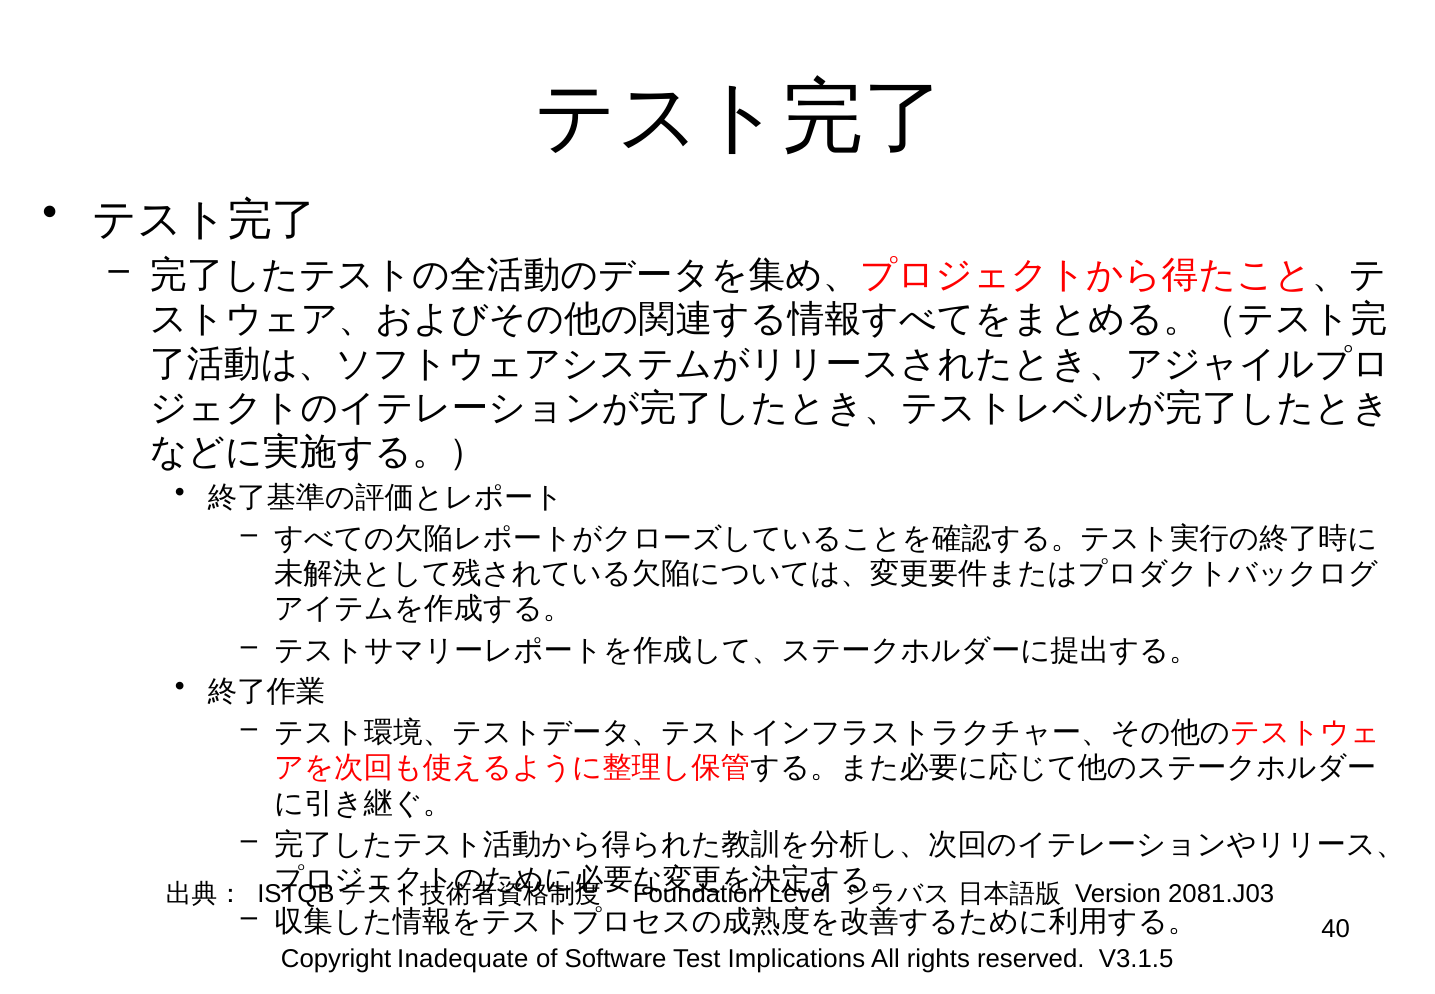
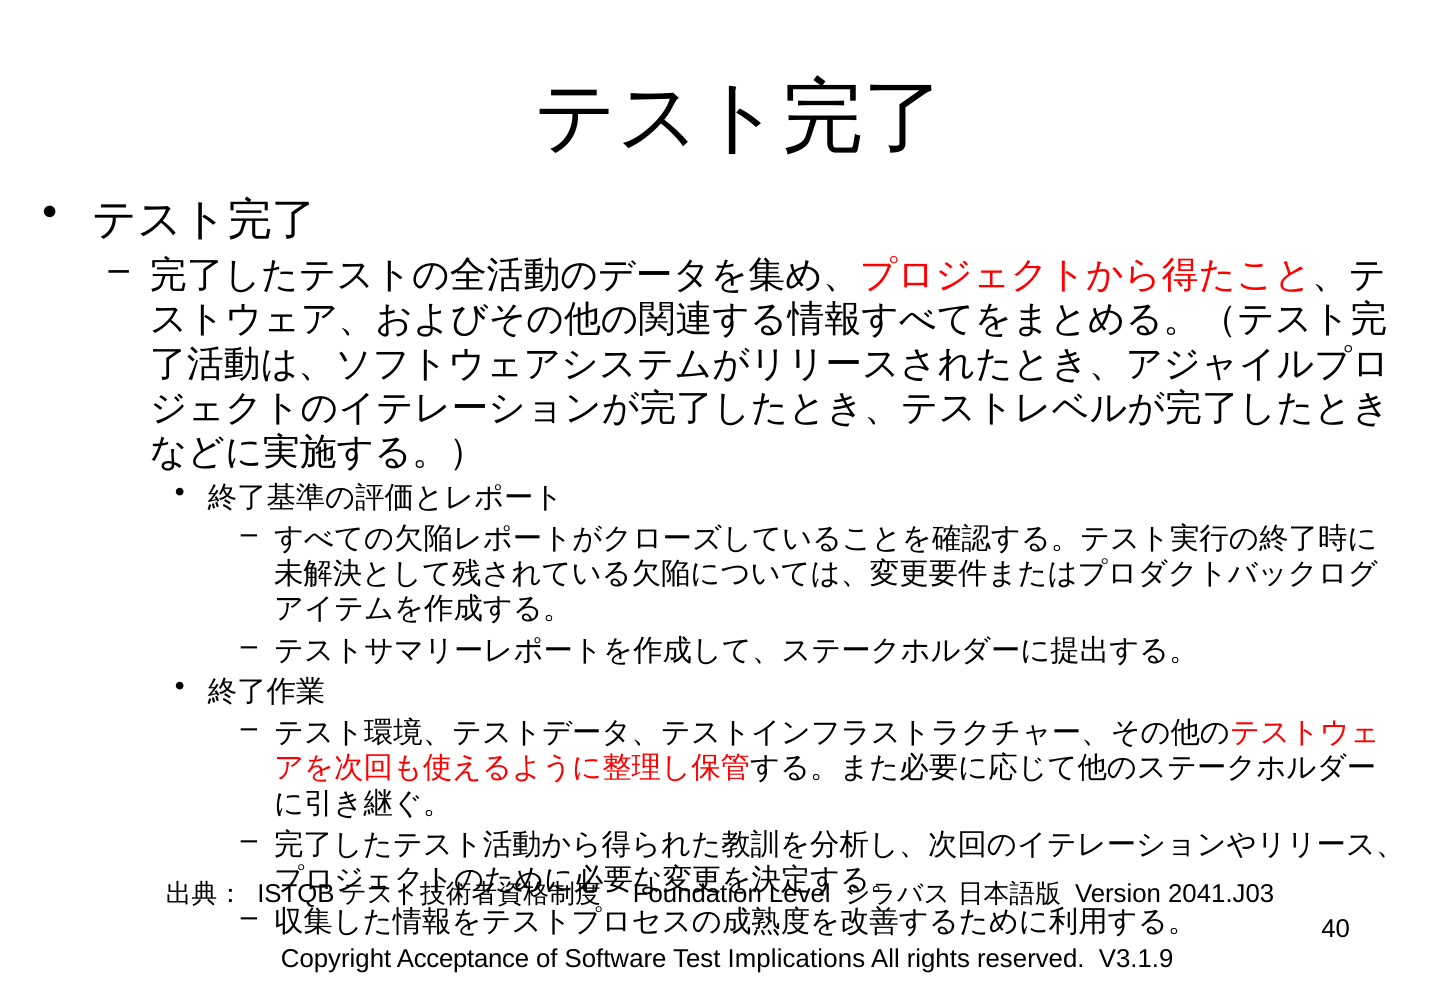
2081.J03: 2081.J03 -> 2041.J03 (1221, 893)
Inadequate: Inadequate -> Acceptance (463, 959)
V3.1.5: V3.1.5 -> V3.1.9 (1136, 959)
